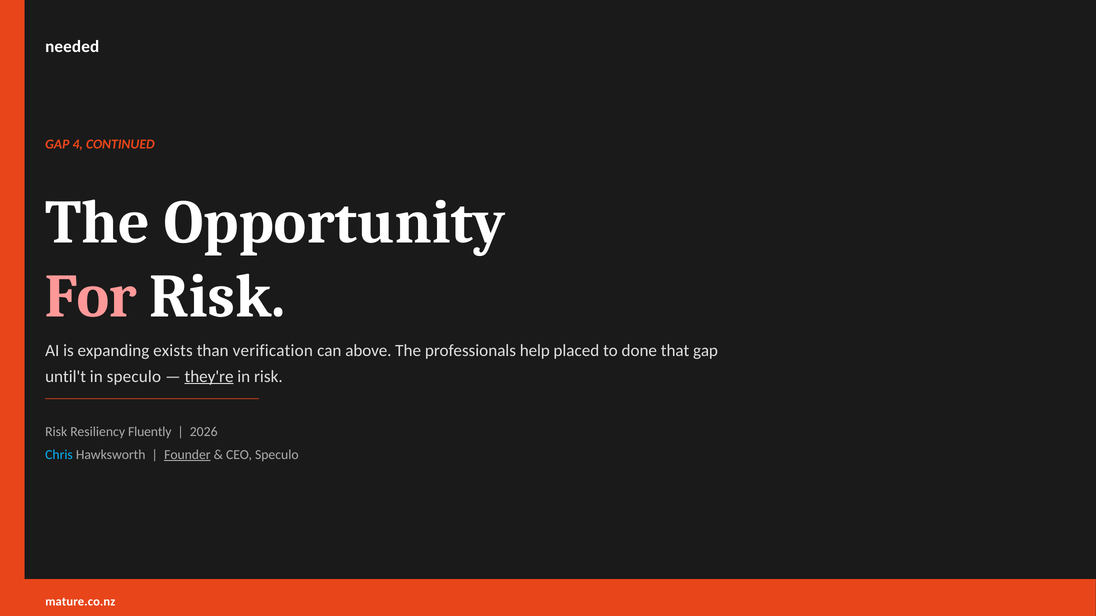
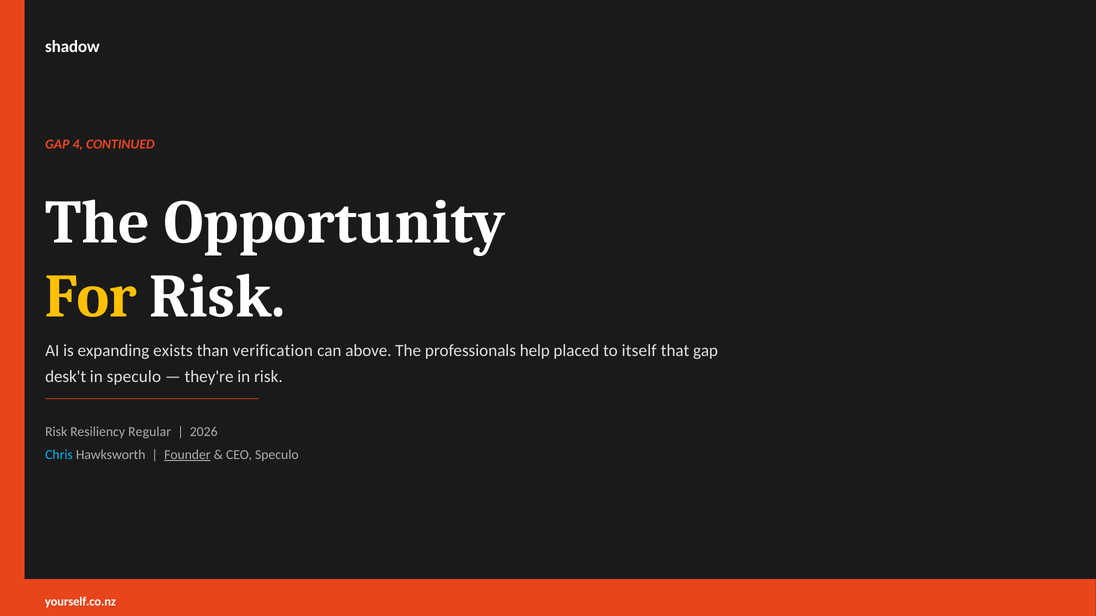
needed: needed -> shadow (72, 46)
For colour: pink -> yellow (91, 296)
done: done -> itself (639, 351)
until't: until't -> desk't (66, 377)
they're underline: present -> none (209, 377)
Fluently: Fluently -> Regular (150, 432)
mature.co.nz: mature.co.nz -> yourself.co.nz (80, 602)
